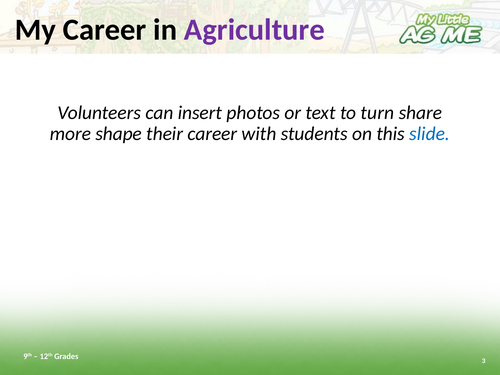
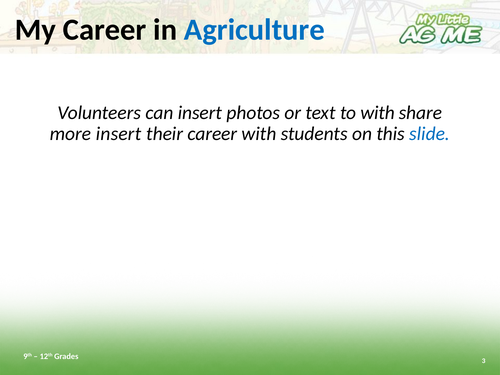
Agriculture colour: purple -> blue (254, 30)
to turn: turn -> with (378, 113)
more shape: shape -> insert (119, 134)
